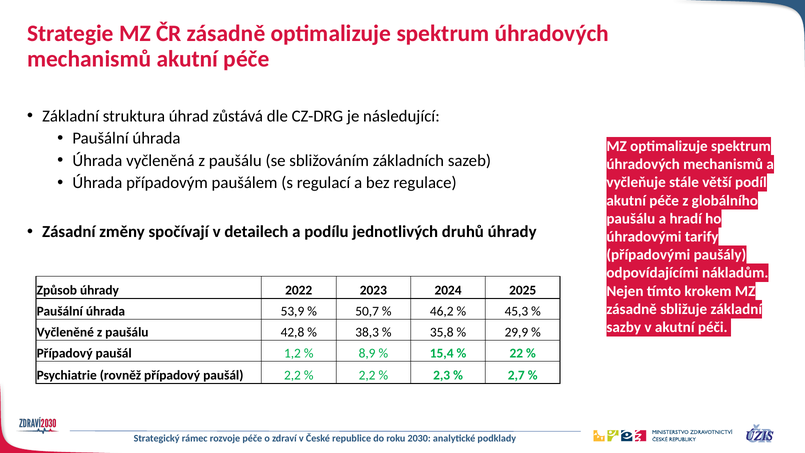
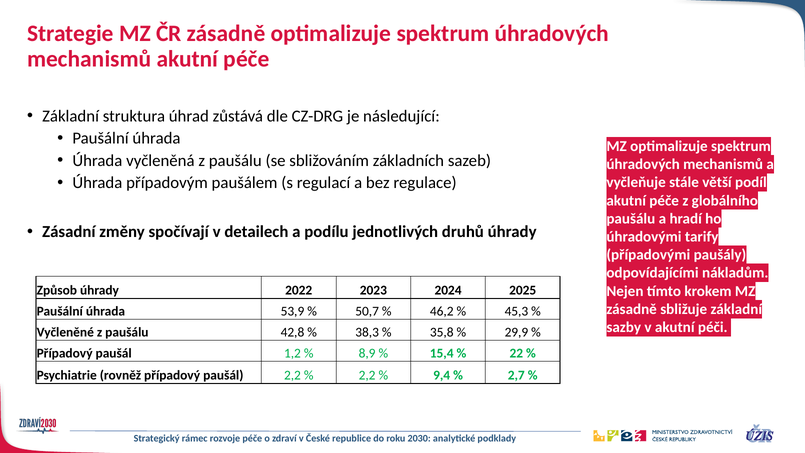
2,3: 2,3 -> 9,4 (442, 375)
